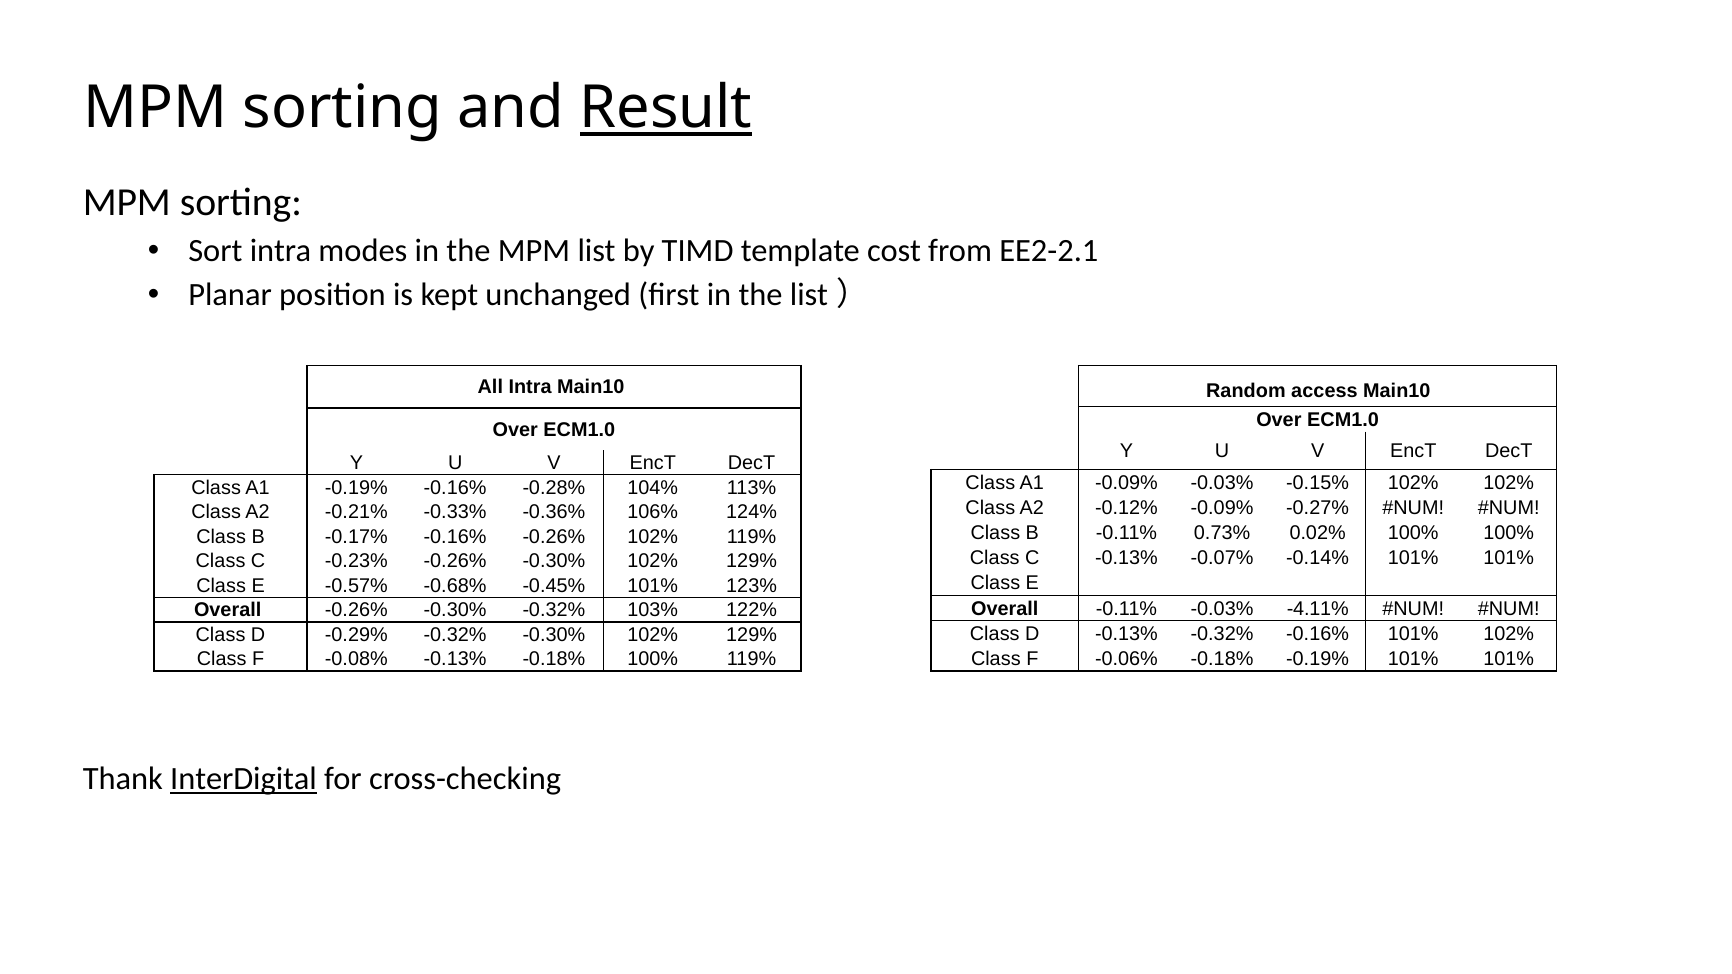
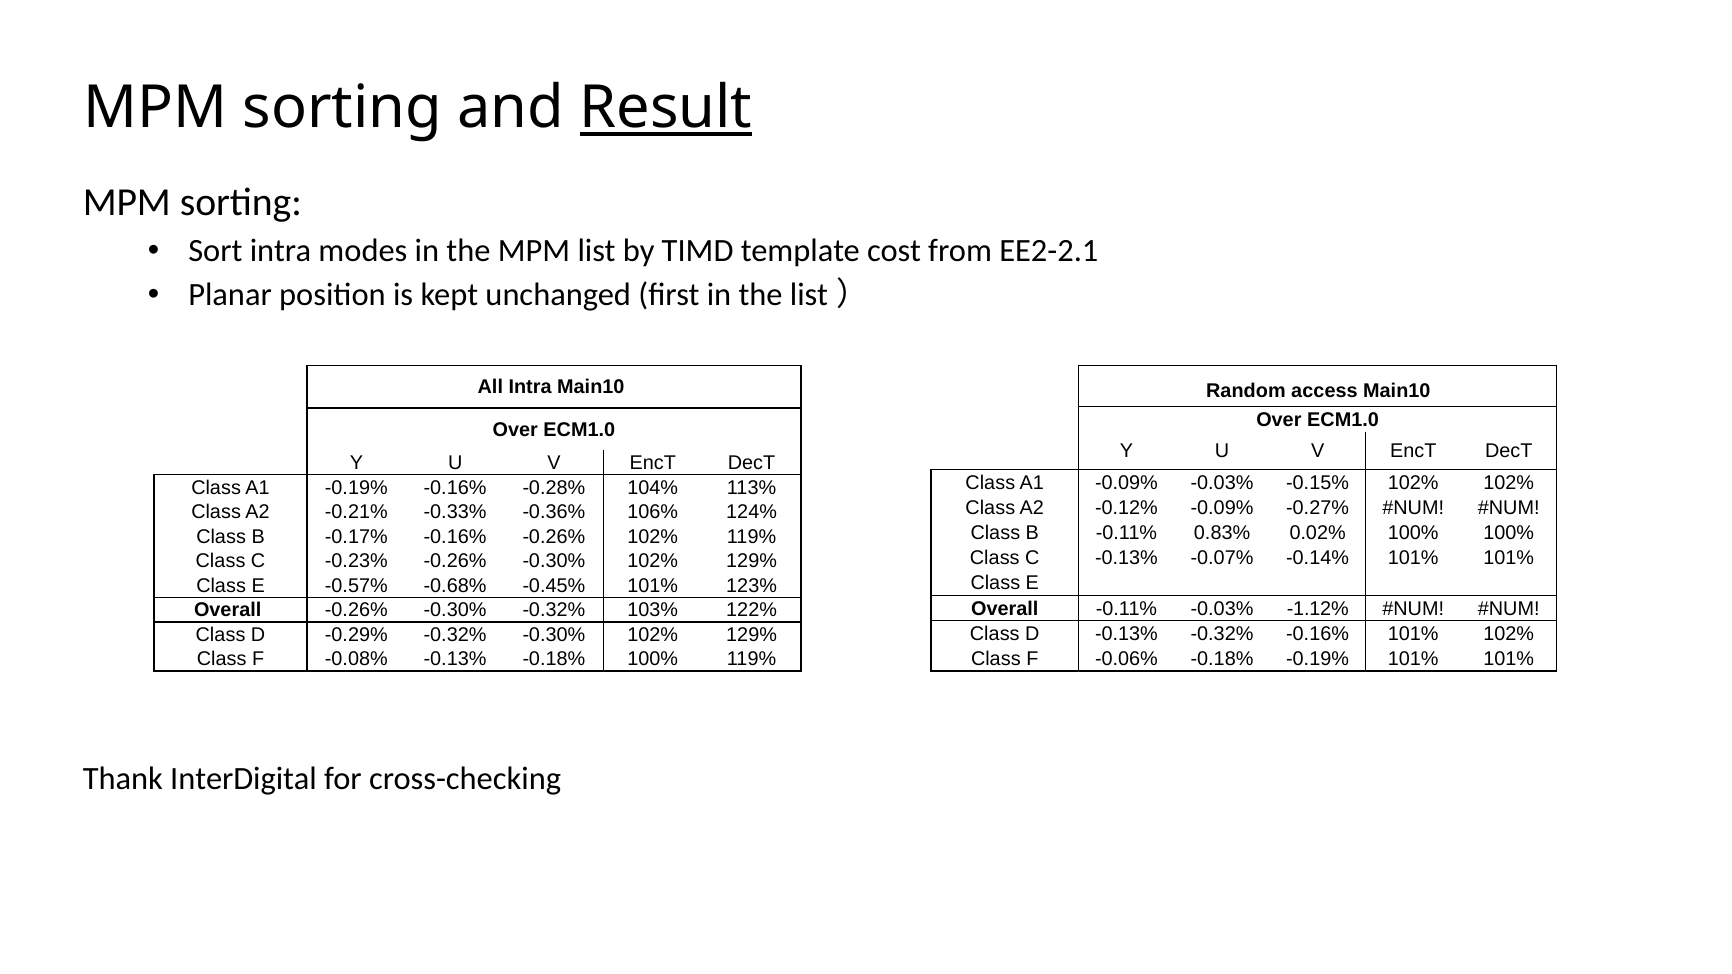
0.73%: 0.73% -> 0.83% (1222, 533)
-4.11%: -4.11% -> -1.12% (1318, 609)
InterDigital underline: present -> none (244, 779)
